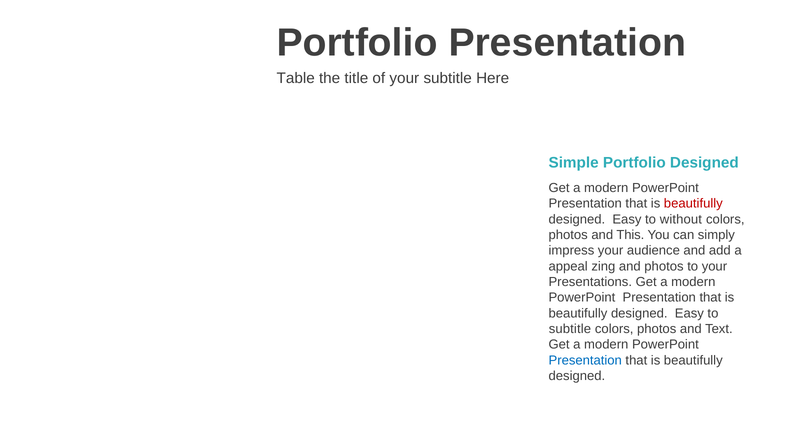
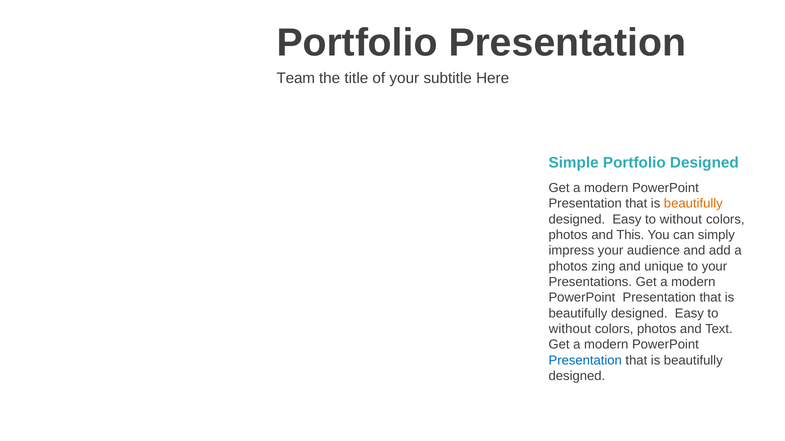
Table: Table -> Team (296, 78)
beautifully colour: red -> orange (693, 204)
appeal: appeal -> photos (568, 267)
and photos: photos -> unique (664, 267)
subtitle: subtitle -> without (570, 329)
